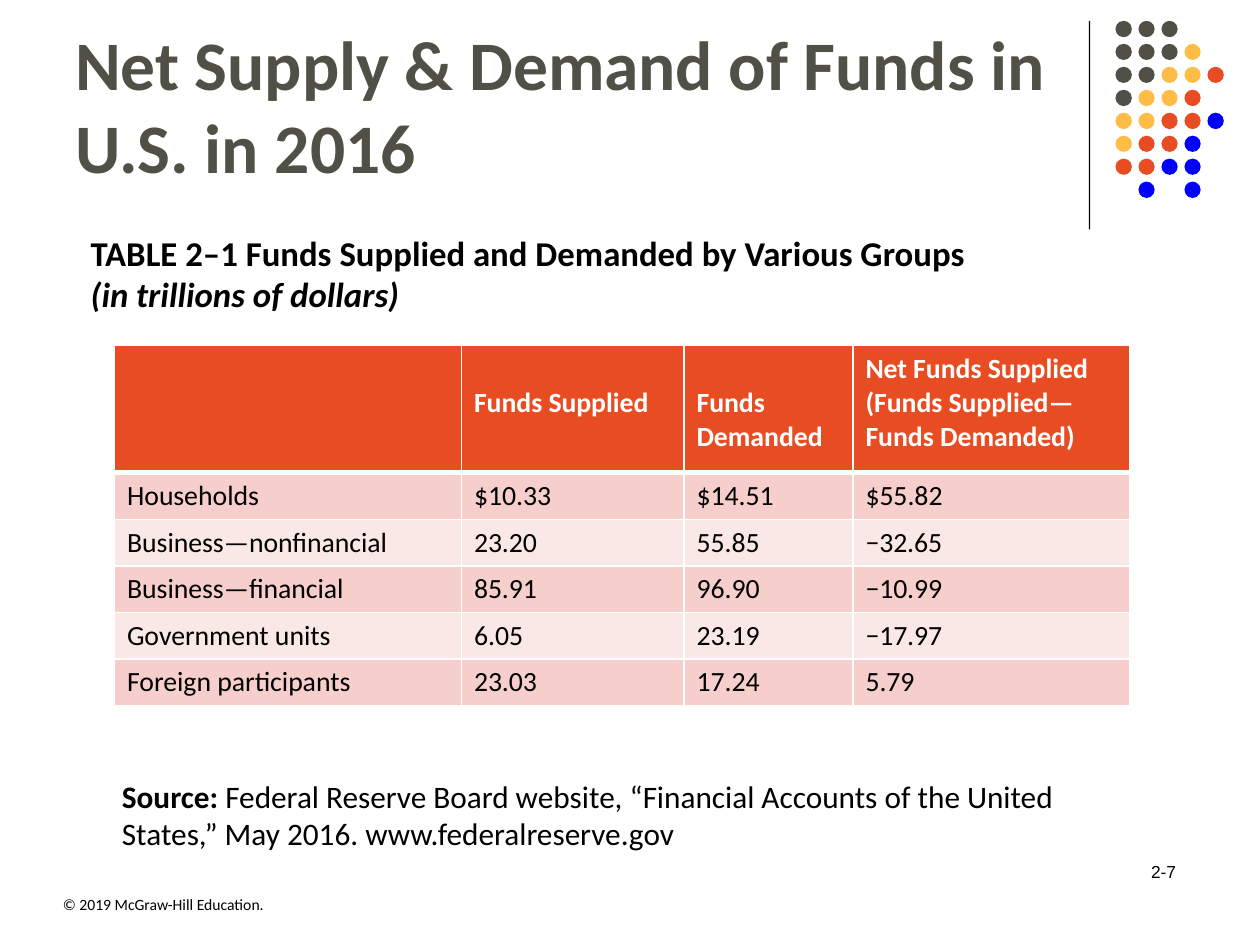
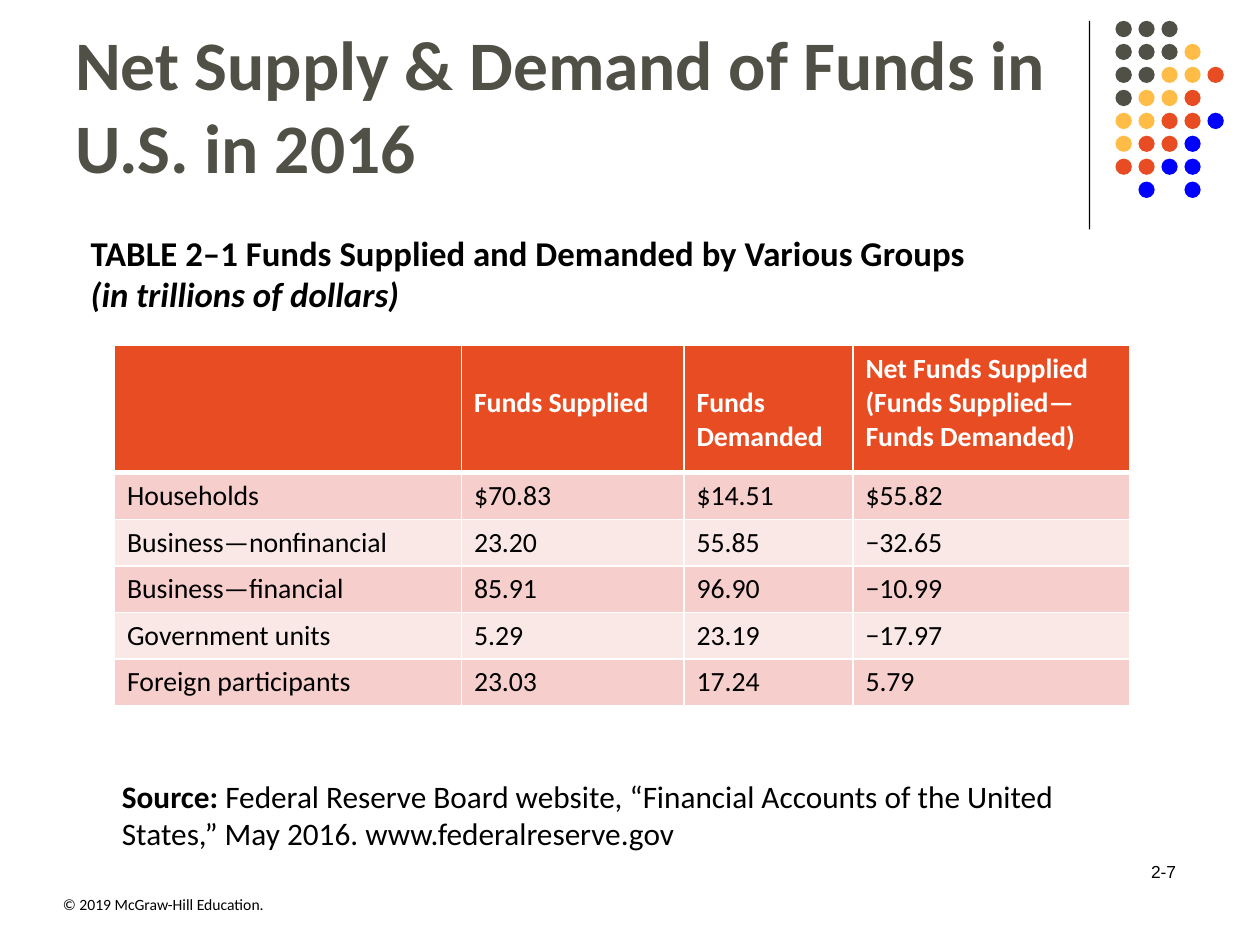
$10.33: $10.33 -> $70.83 (513, 496)
6.05: 6.05 -> 5.29 (499, 636)
